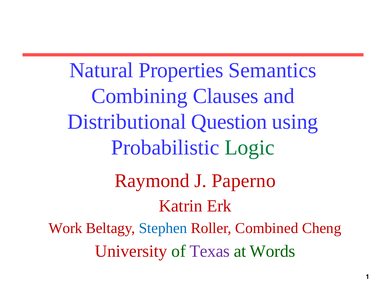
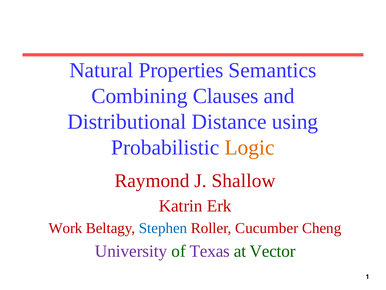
Question: Question -> Distance (229, 122)
Logic colour: green -> orange (250, 147)
Paperno: Paperno -> Shallow (244, 180)
Combined: Combined -> Cucumber (267, 228)
University colour: red -> purple (131, 251)
Words: Words -> Vector (273, 251)
